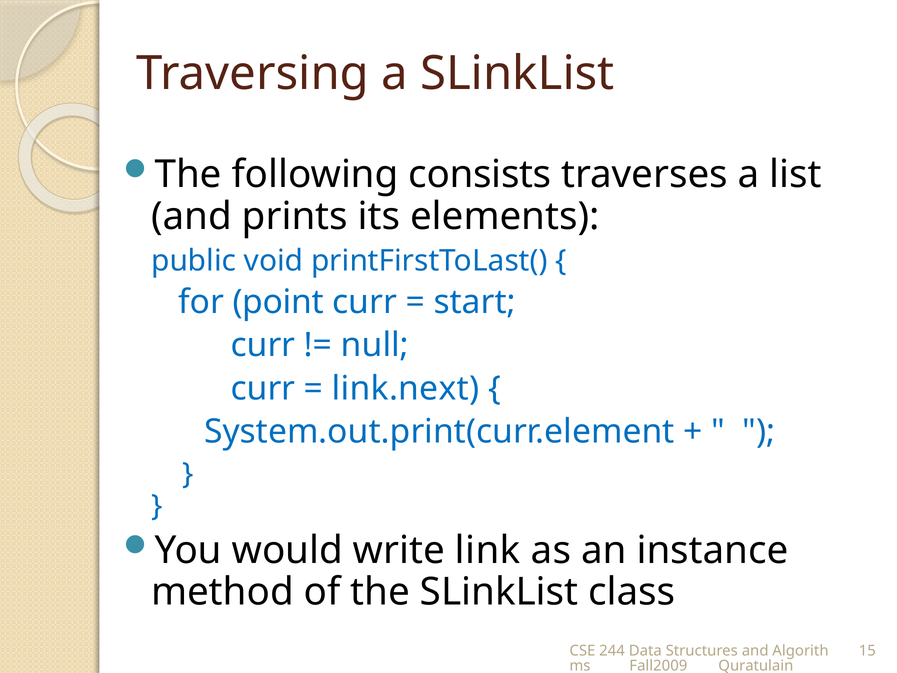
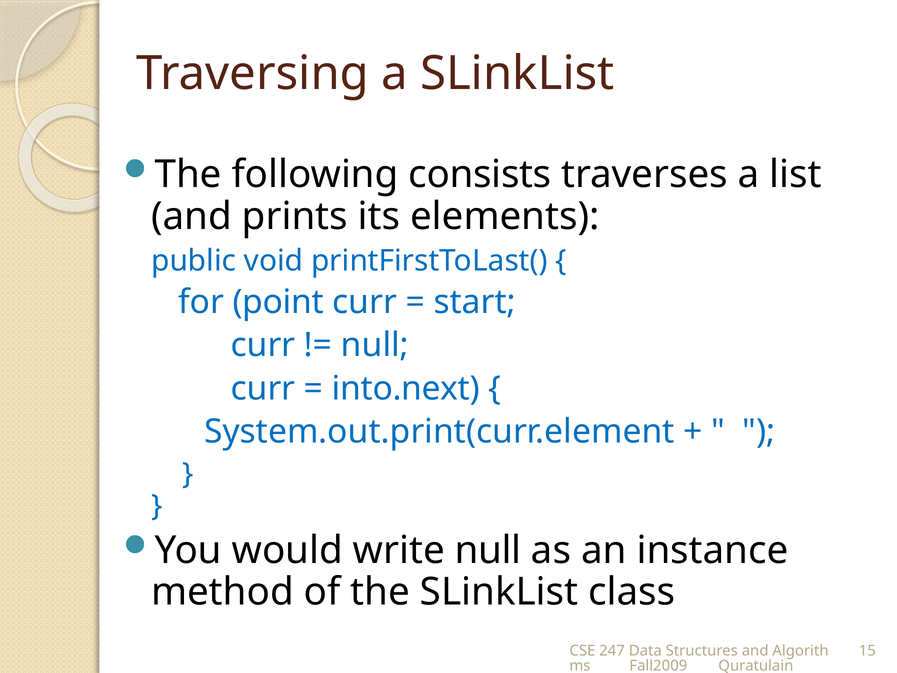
link.next: link.next -> into.next (406, 388)
write link: link -> null (488, 550)
244: 244 -> 247 (612, 650)
